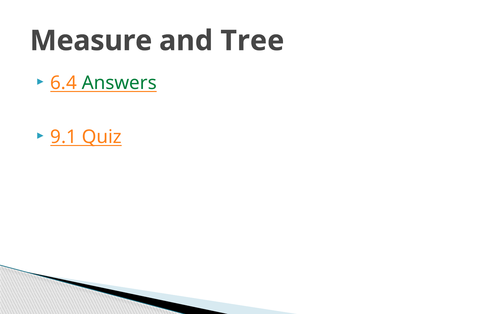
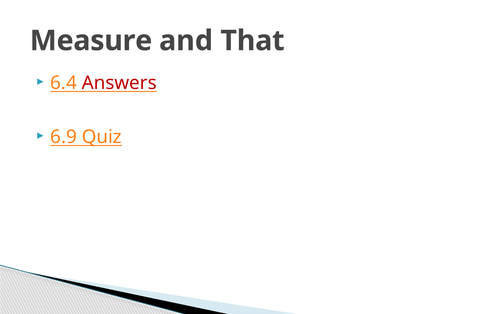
Tree: Tree -> That (252, 41)
Answers colour: green -> red (119, 83)
9.1: 9.1 -> 6.9 (64, 137)
